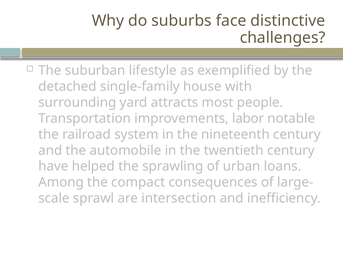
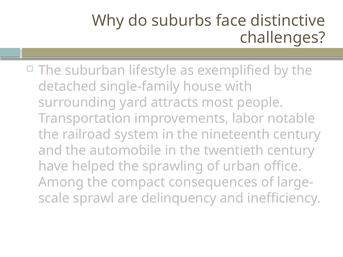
loans: loans -> office (283, 166)
intersection: intersection -> delinquency (179, 198)
